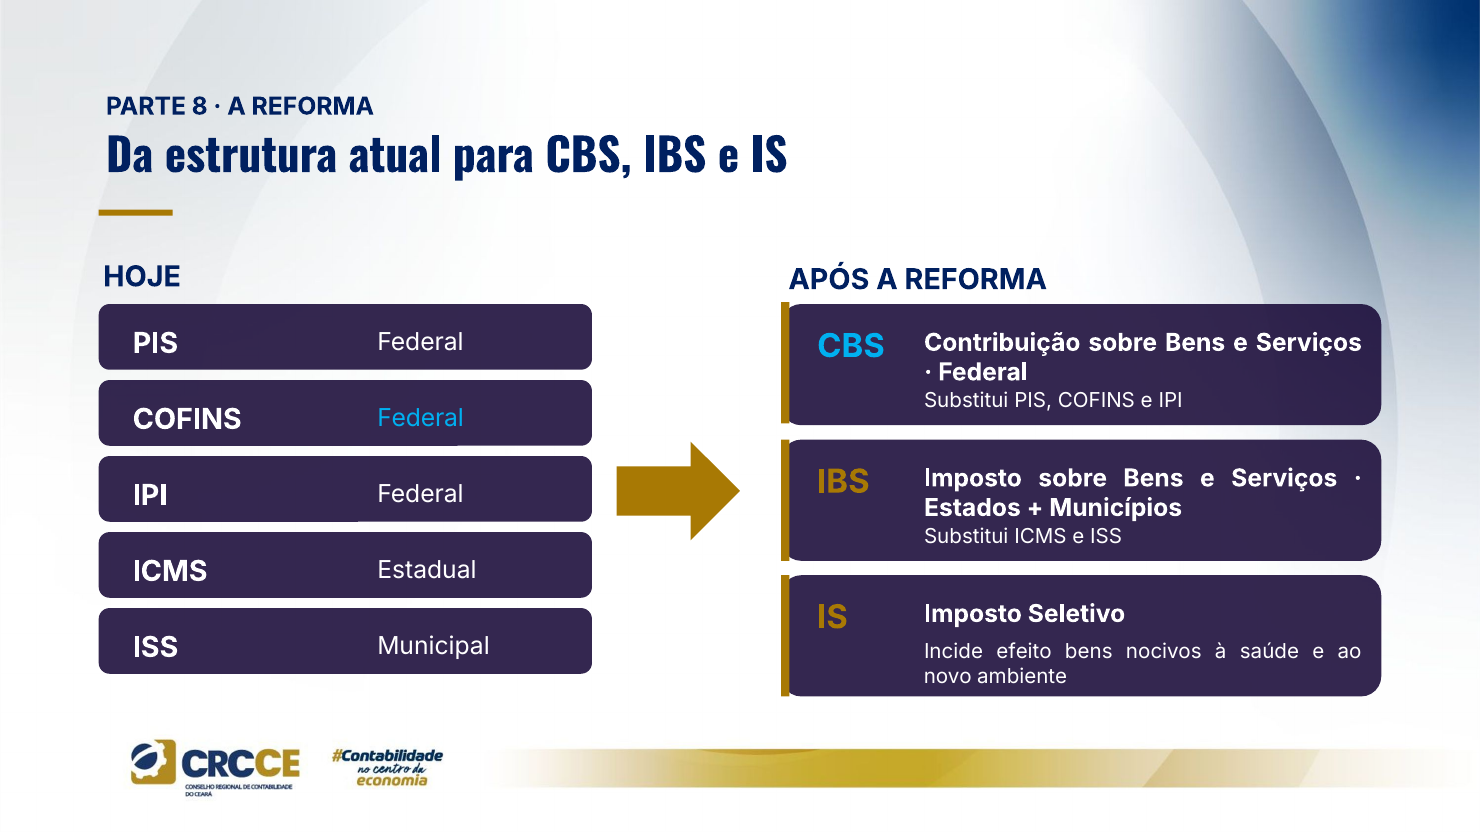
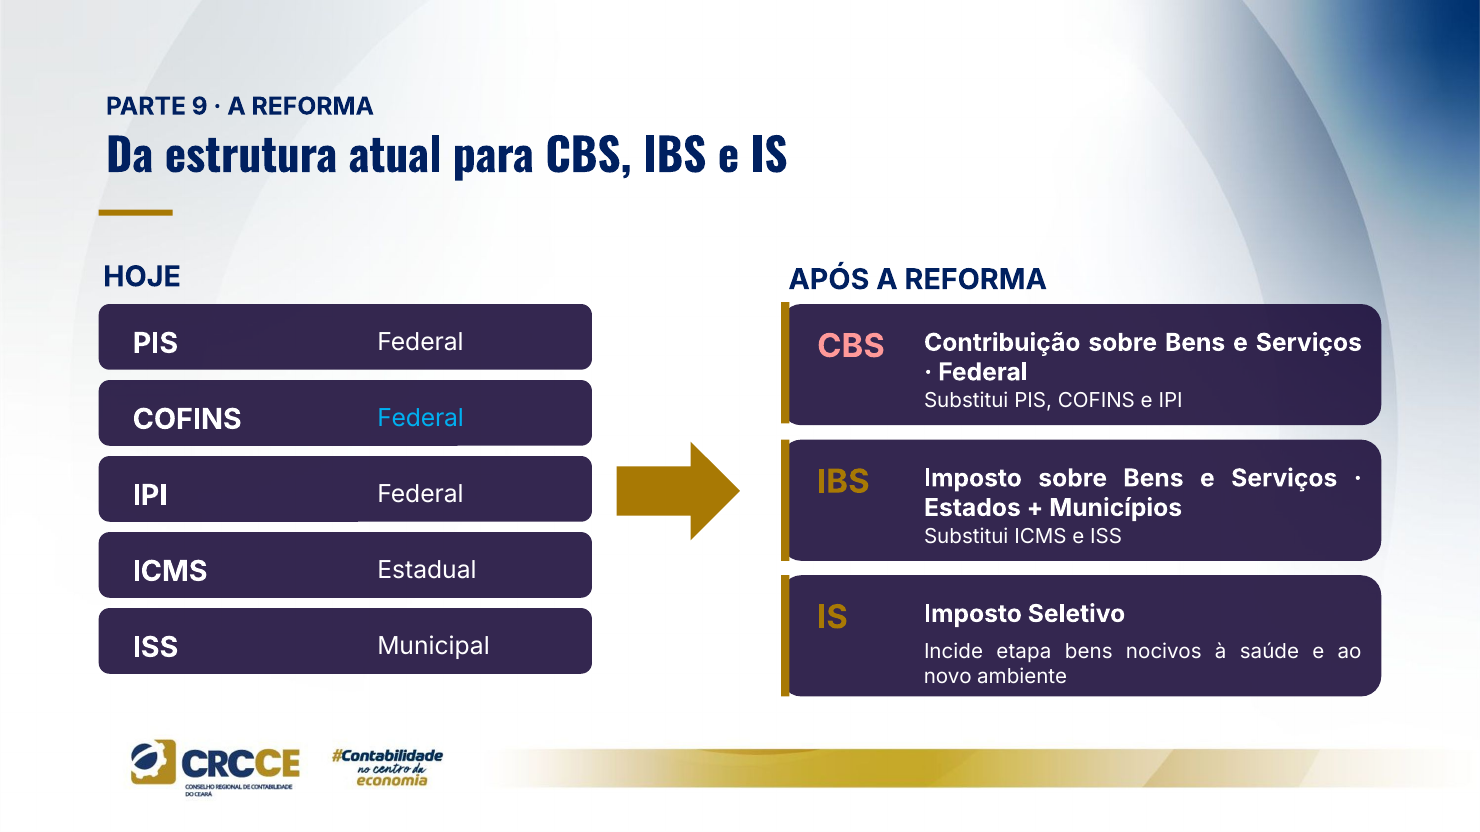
8: 8 -> 9 (200, 106)
CBS colour: light blue -> pink (851, 346)
efeito: efeito -> etapa (1024, 653)
